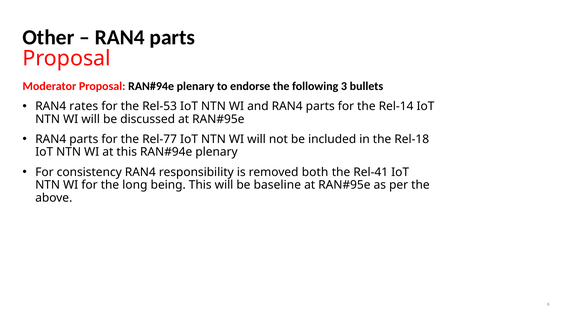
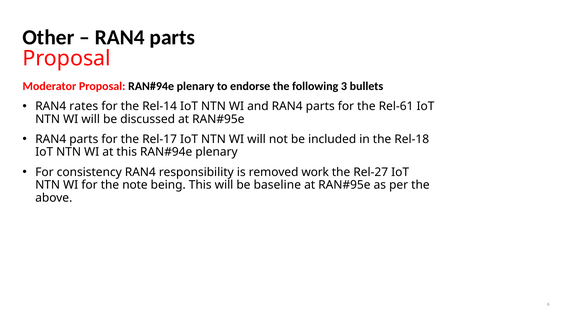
Rel-53: Rel-53 -> Rel-14 (160, 106)
Rel-14: Rel-14 -> Rel-61 (396, 106)
Rel-77: Rel-77 -> Rel-17 (160, 139)
both: both -> work (315, 172)
Rel-41: Rel-41 -> Rel-27 (371, 172)
long: long -> note (135, 185)
